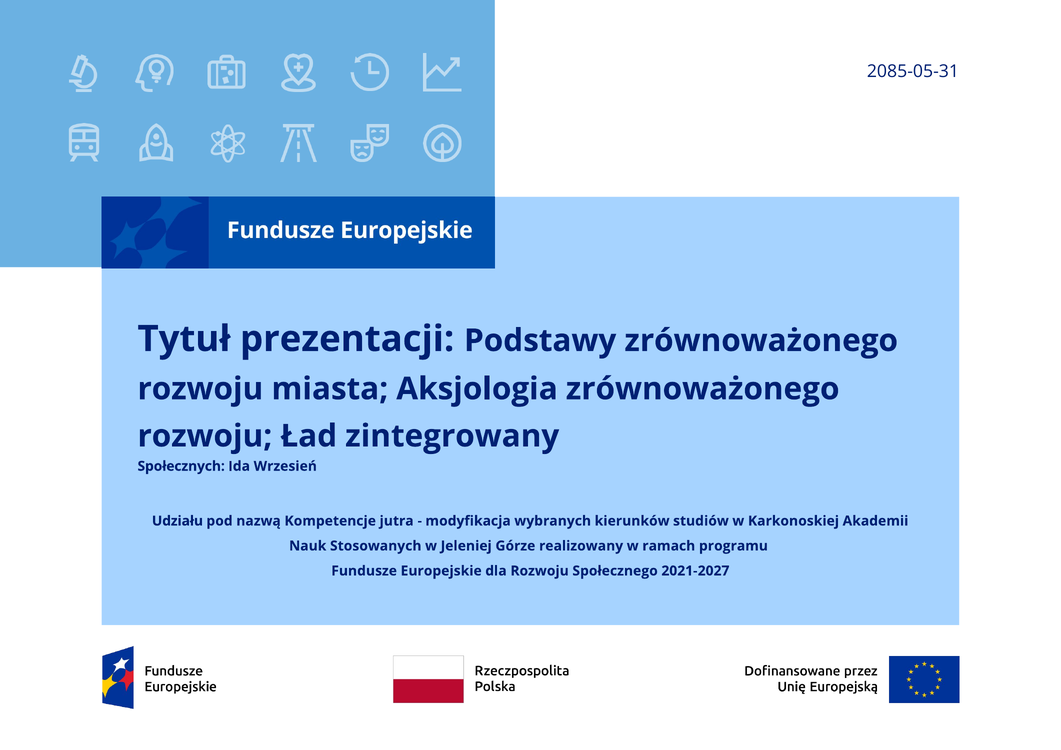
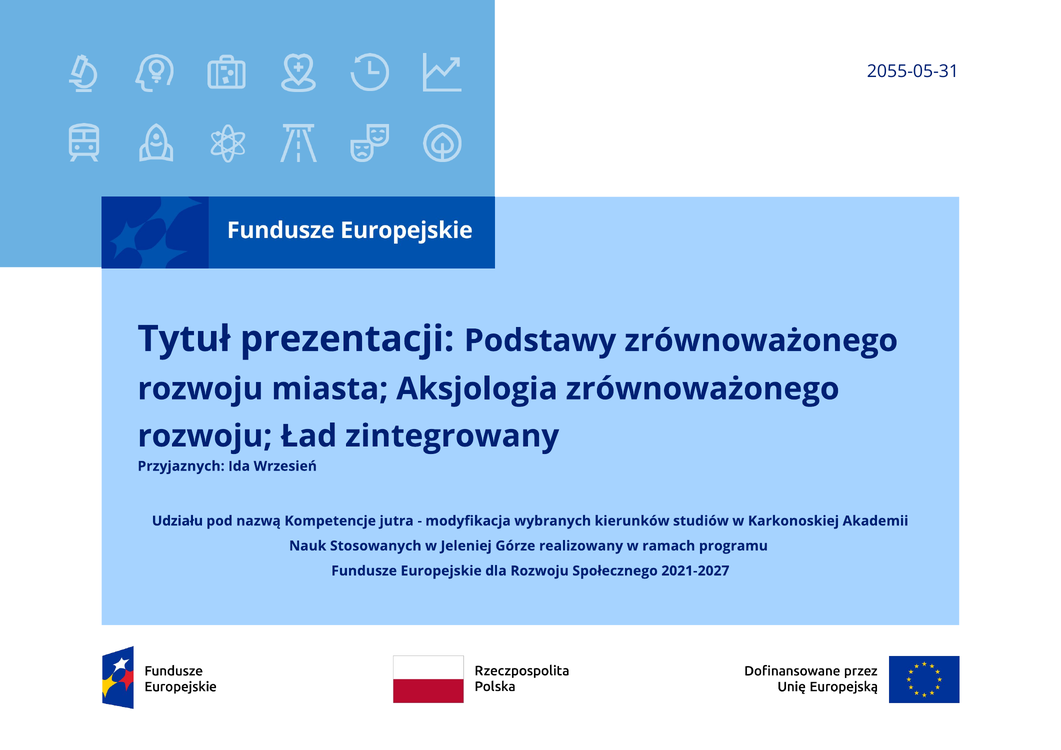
2085-05-31: 2085-05-31 -> 2055-05-31 (913, 71)
Społecznych: Społecznych -> Przyjaznych (181, 466)
